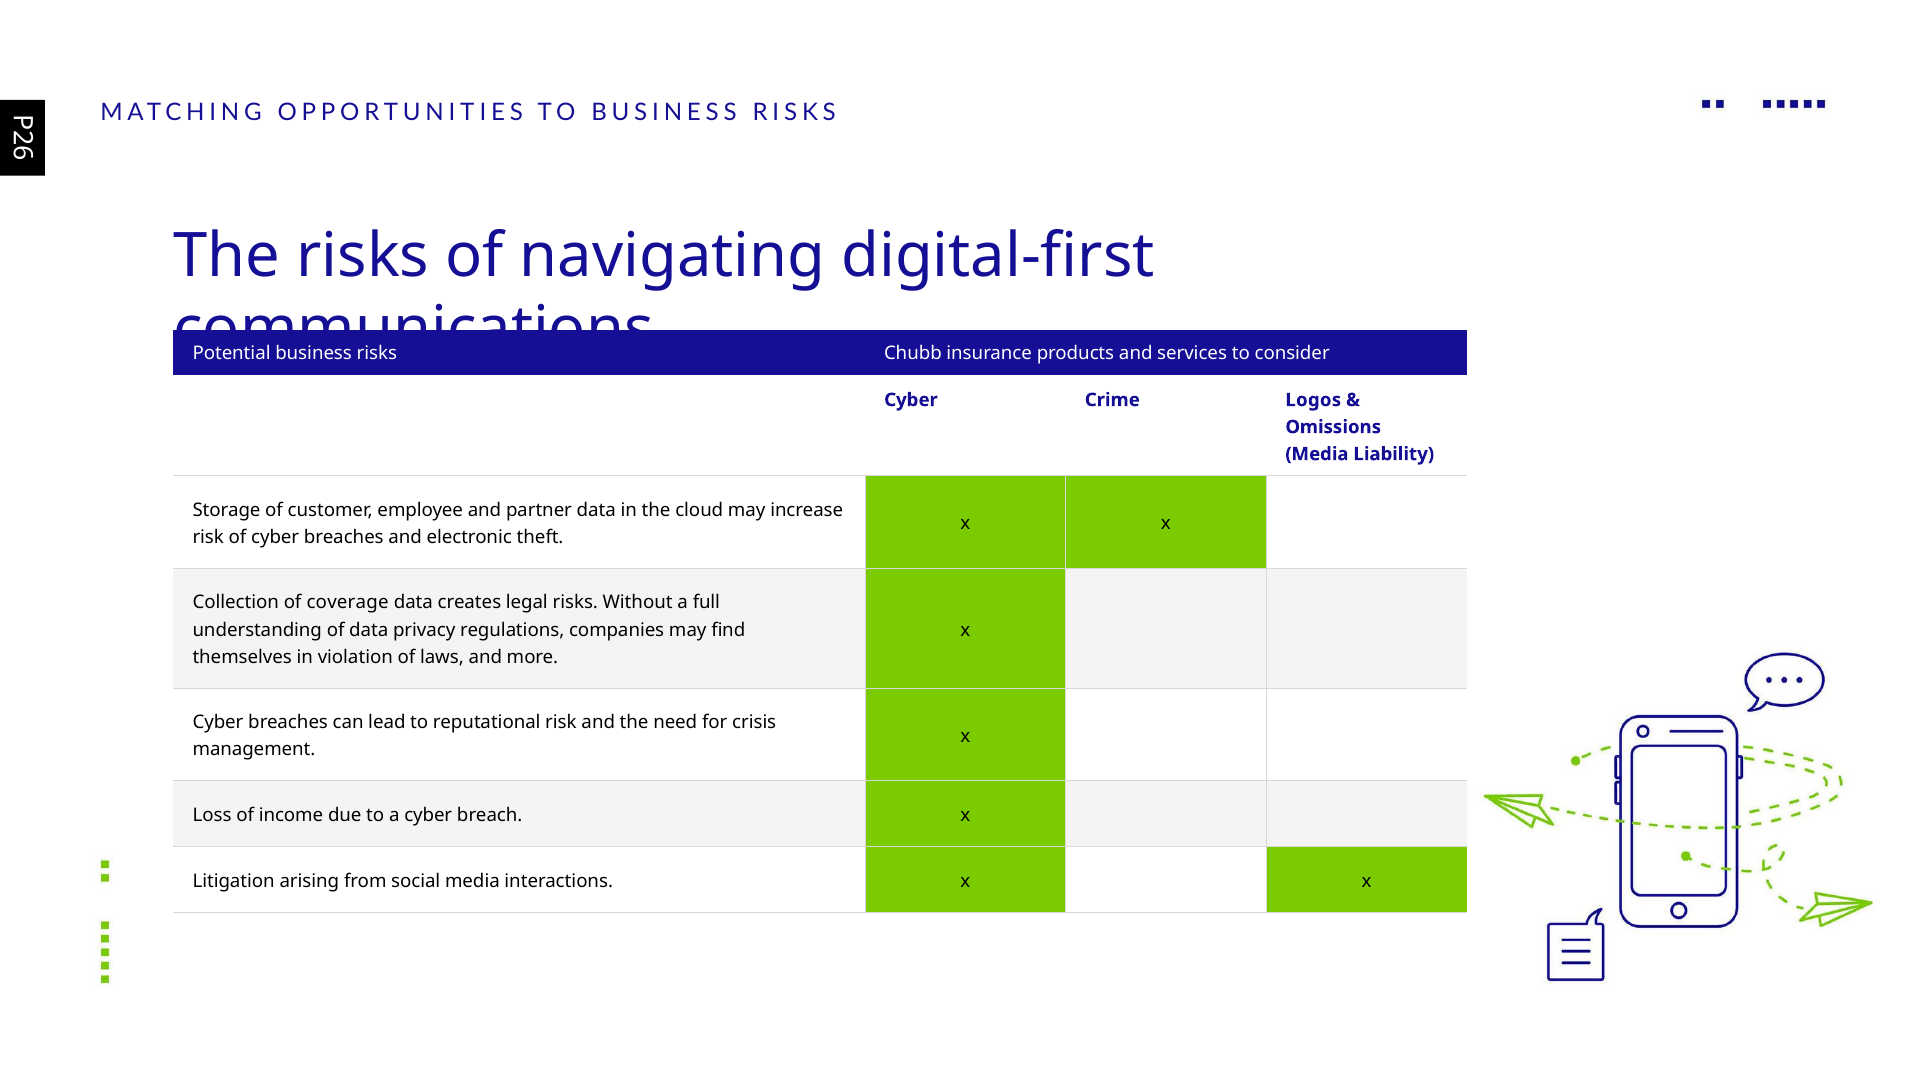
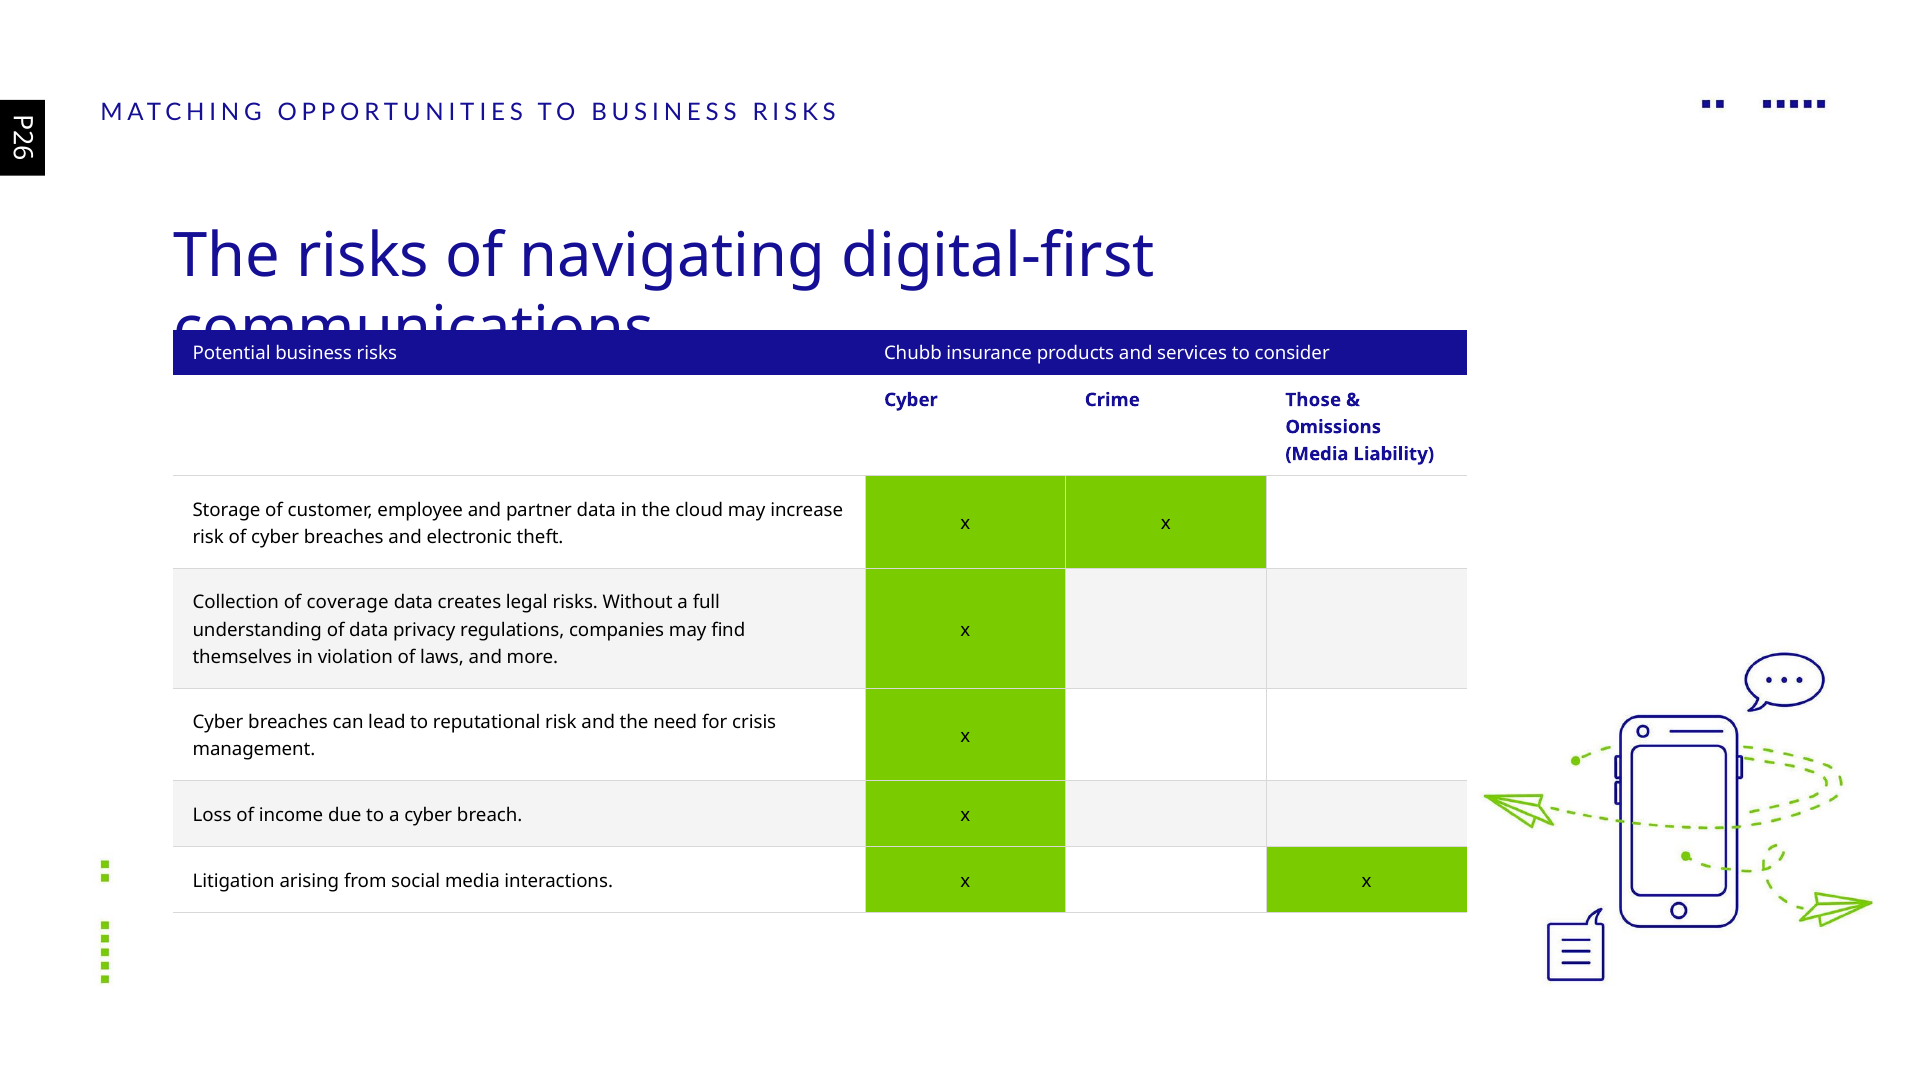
Logos: Logos -> Those (1313, 400)
